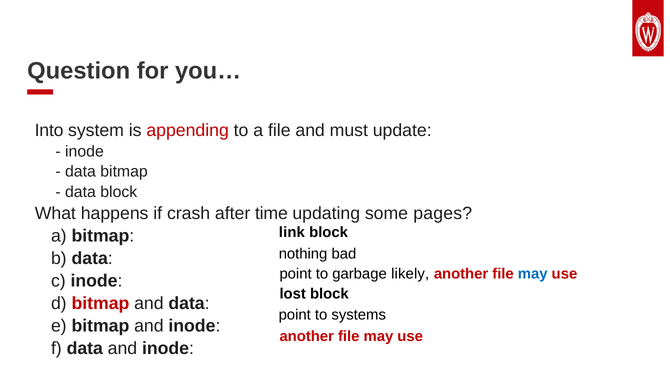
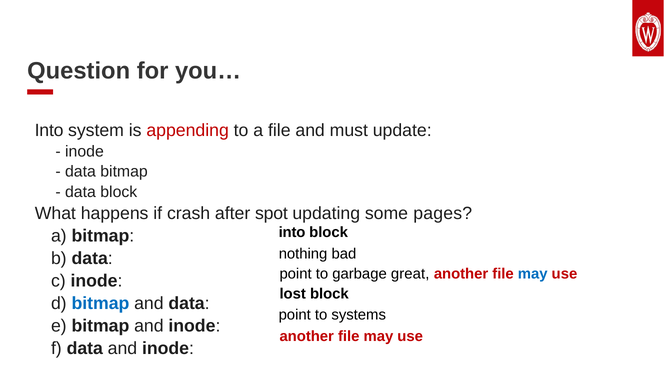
time: time -> spot (271, 214)
link: link -> into (292, 232)
likely: likely -> great (410, 274)
bitmap colour: red -> blue (100, 303)
